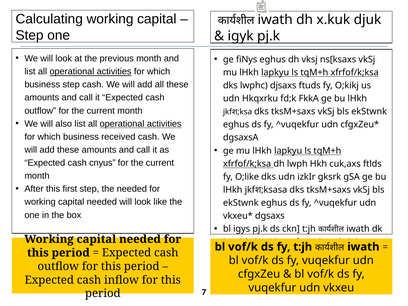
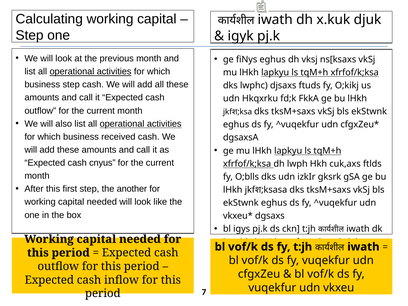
O;like: O;like -> O;blls (247, 177)
the needed: needed -> another (132, 189)
